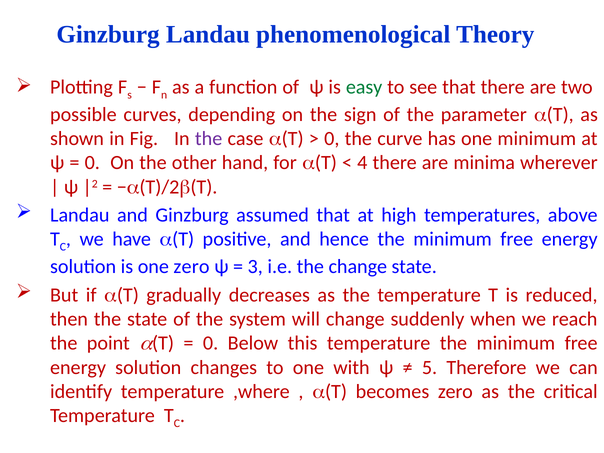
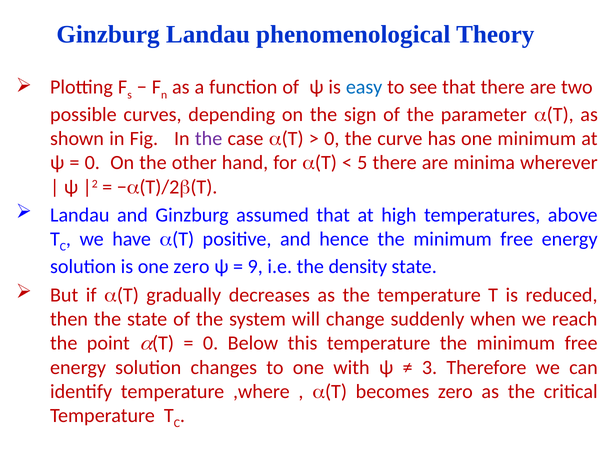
easy colour: green -> blue (364, 87)
4: 4 -> 5 (362, 163)
3: 3 -> 9 (255, 267)
the change: change -> density (358, 267)
5: 5 -> 3 (430, 367)
